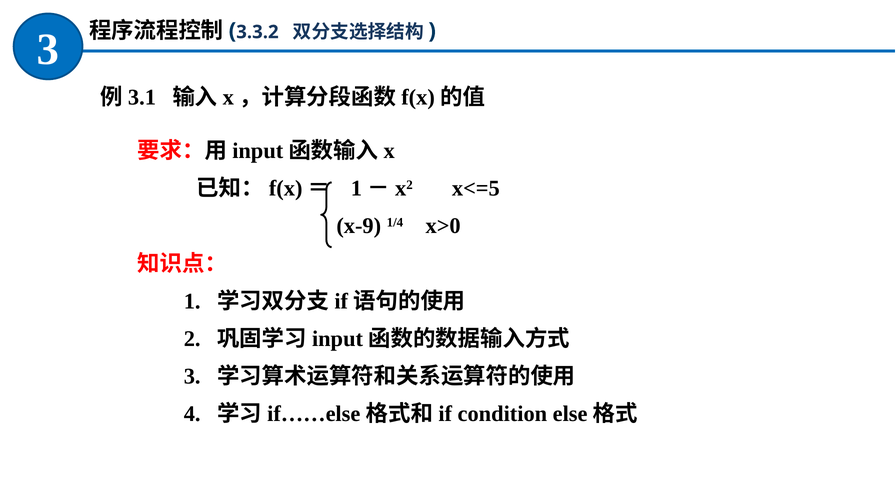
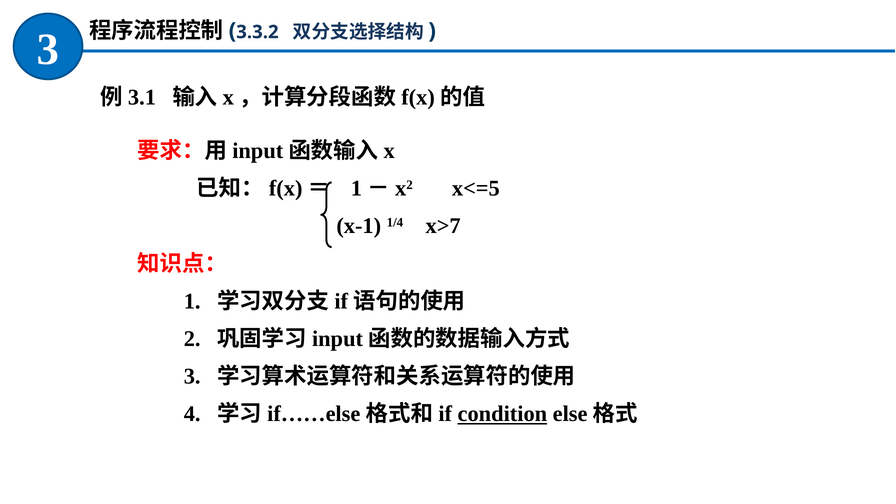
x-9: x-9 -> x-1 (359, 226)
x>0: x>0 -> x>7 (443, 226)
condition underline: none -> present (502, 414)
